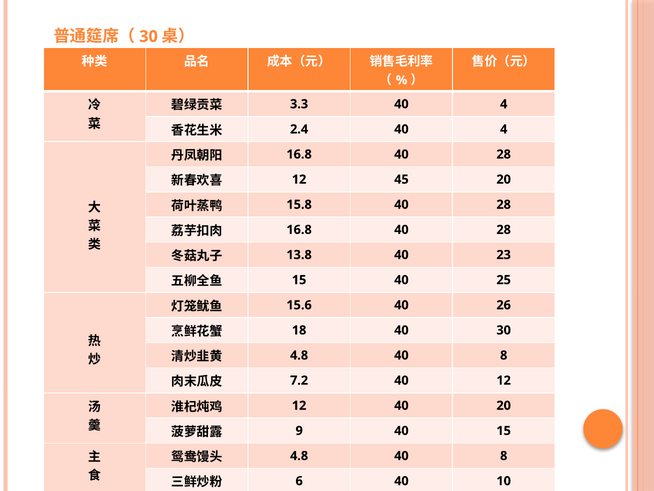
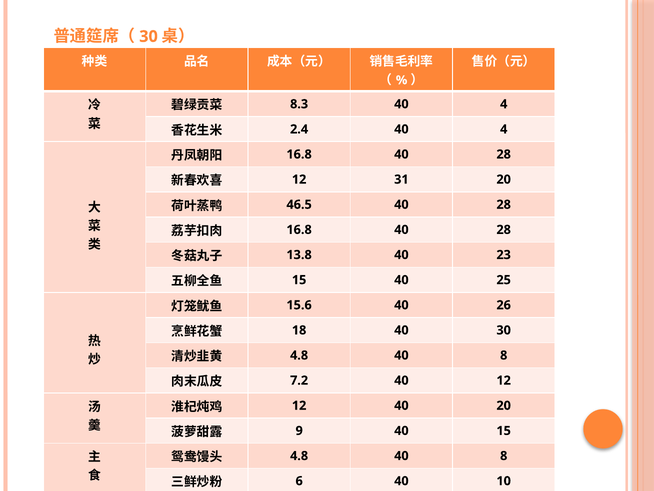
3.3: 3.3 -> 8.3 (299, 104)
45: 45 -> 31 (401, 179)
15.8: 15.8 -> 46.5 (299, 204)
